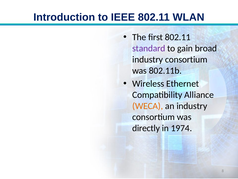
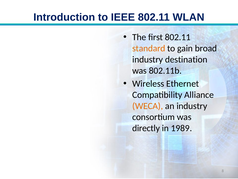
standard colour: purple -> orange (149, 48)
consortium: consortium -> destination (186, 59)
1974: 1974 -> 1989 (181, 128)
